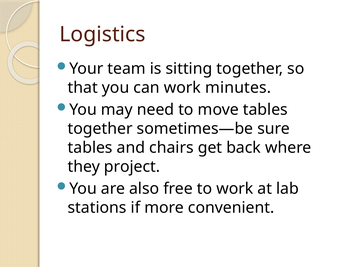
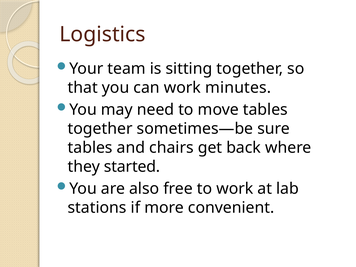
project: project -> started (132, 167)
